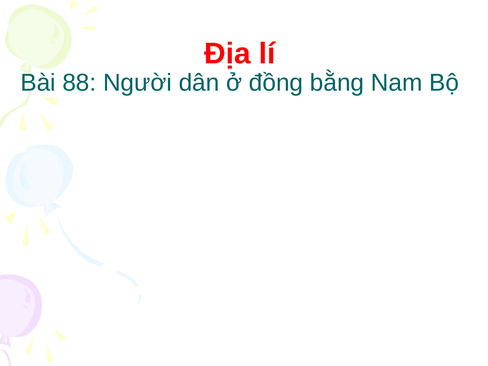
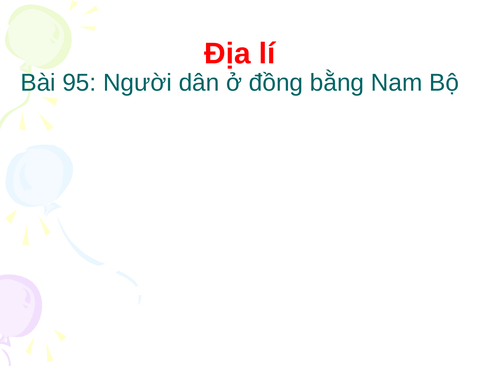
88: 88 -> 95 (79, 83)
